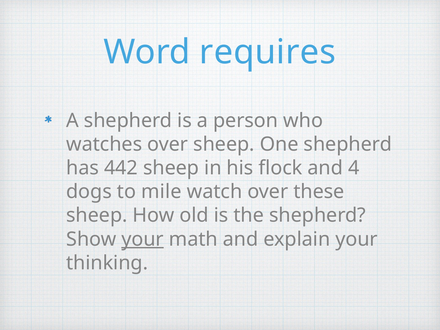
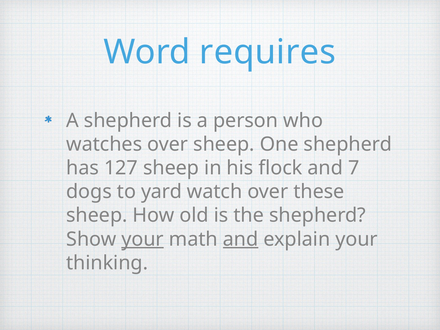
442: 442 -> 127 (121, 168)
4: 4 -> 7 (354, 168)
mile: mile -> yard (162, 192)
and underline: none -> present (241, 239)
